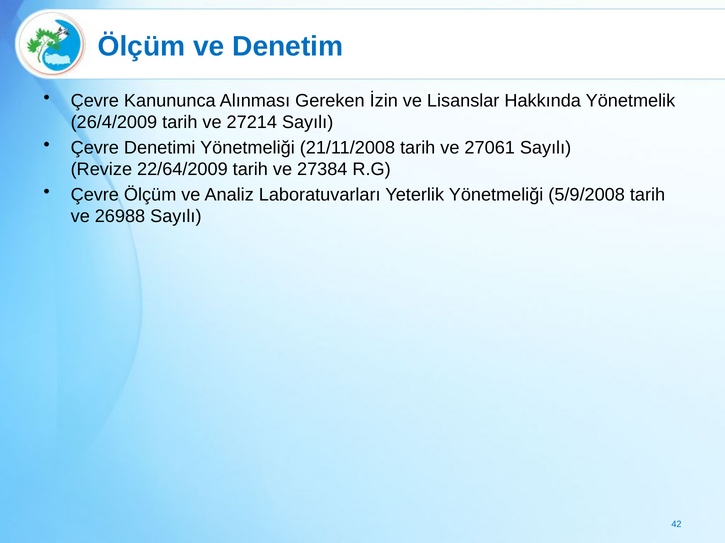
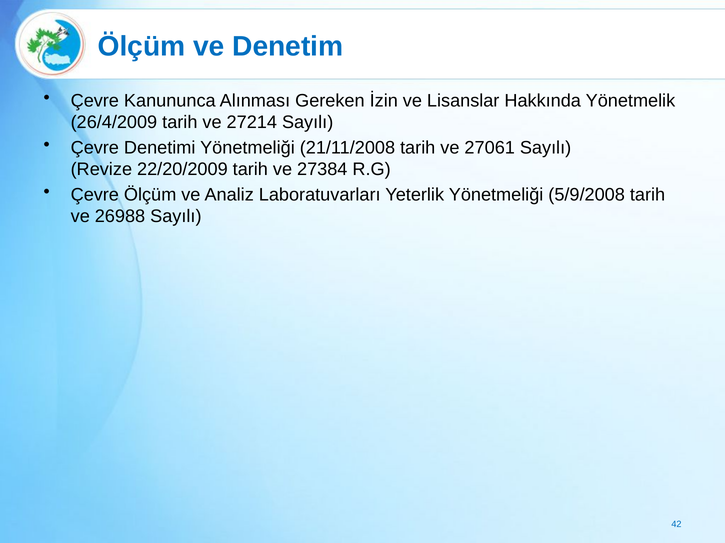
22/64/2009: 22/64/2009 -> 22/20/2009 (182, 170)
